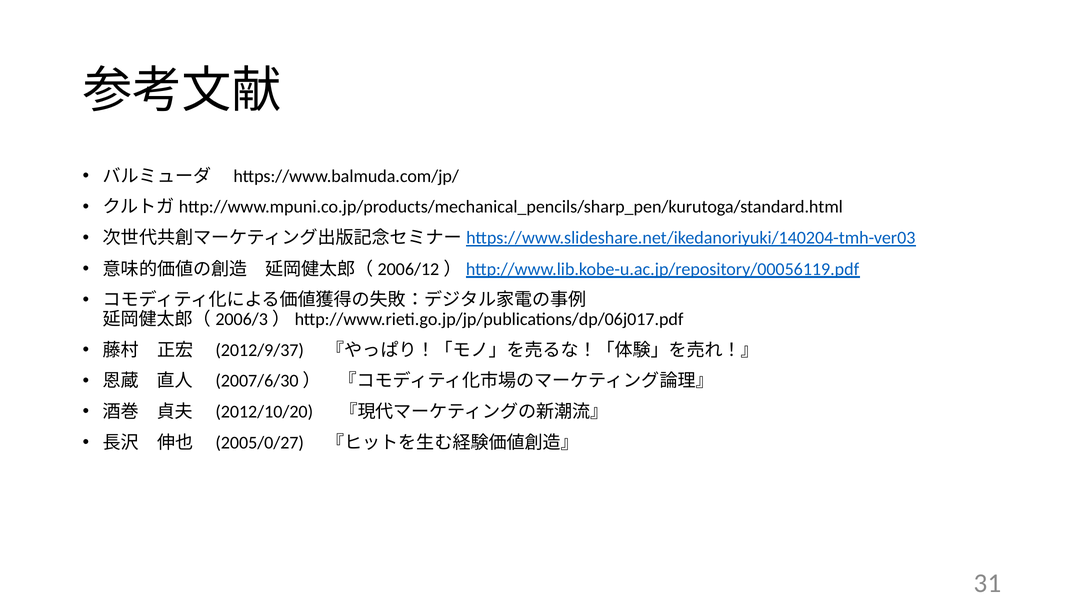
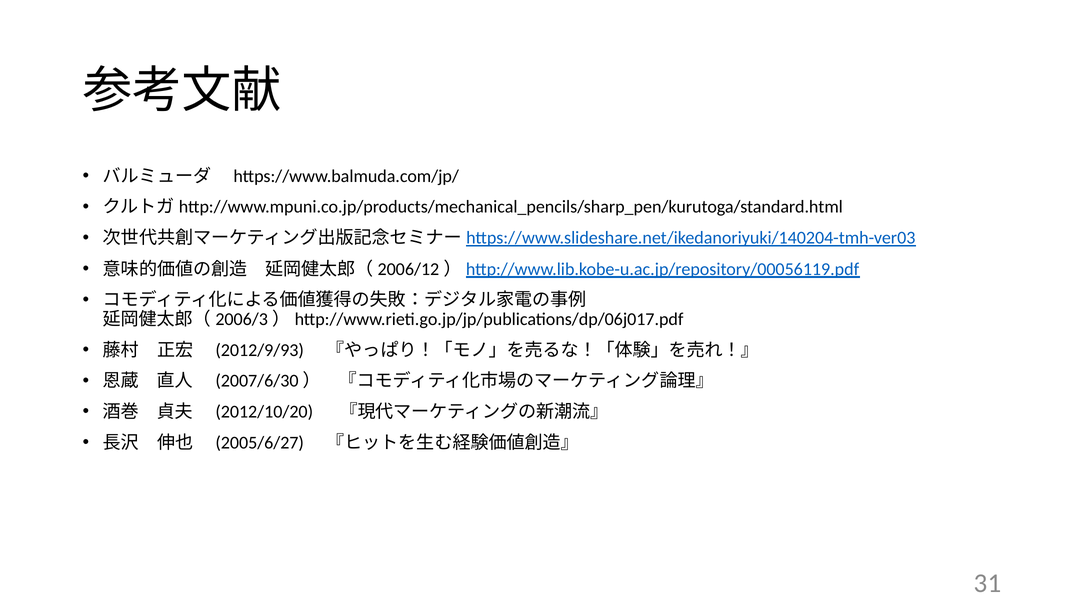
2012/9/37: 2012/9/37 -> 2012/9/93 (260, 350)
2005/0/27: 2005/0/27 -> 2005/6/27 (260, 442)
